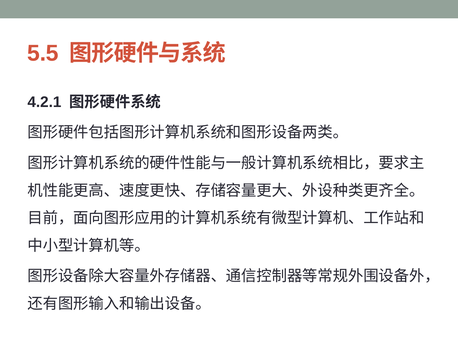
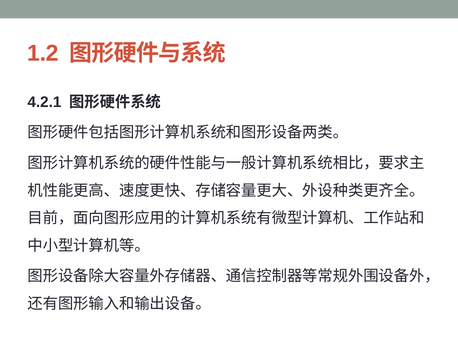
5.5: 5.5 -> 1.2 (43, 53)
